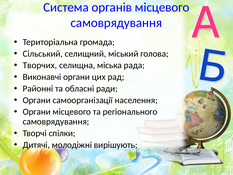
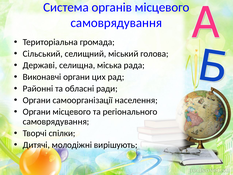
Творчих: Творчих -> Державі (40, 65)
